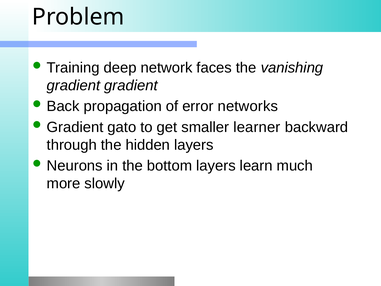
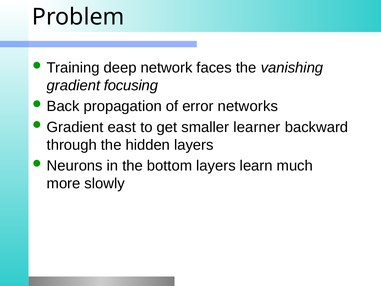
gradient gradient: gradient -> focusing (131, 85)
gato: gato -> east (122, 127)
